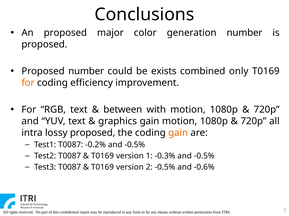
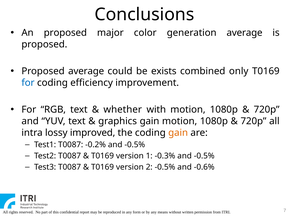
generation number: number -> average (245, 33)
Proposed number: number -> average (86, 71)
for colour: orange -> blue (28, 83)
between: between -> whether (123, 110)
lossy proposed: proposed -> improved (93, 133)
